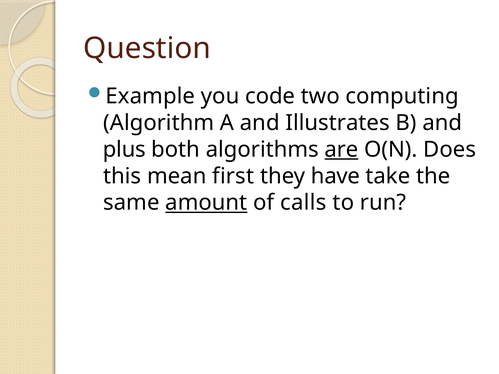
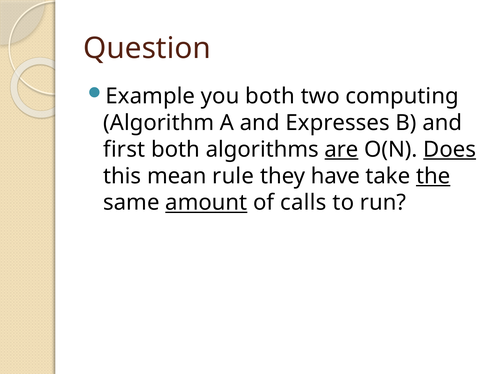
you code: code -> both (270, 96)
Illustrates: Illustrates -> Expresses (338, 123)
plus: plus -> first (124, 150)
Does underline: none -> present (450, 150)
first: first -> rule (233, 176)
the underline: none -> present (433, 176)
